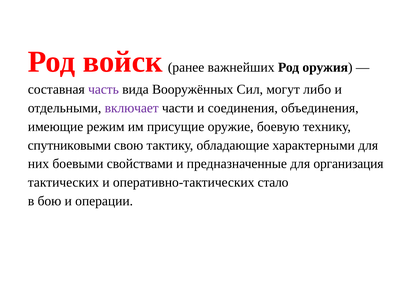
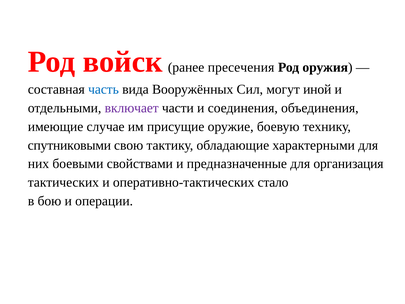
важнейших: важнейших -> пресечения (241, 67)
часть colour: purple -> blue (103, 89)
либо: либо -> иной (317, 89)
режим: режим -> случае (106, 126)
